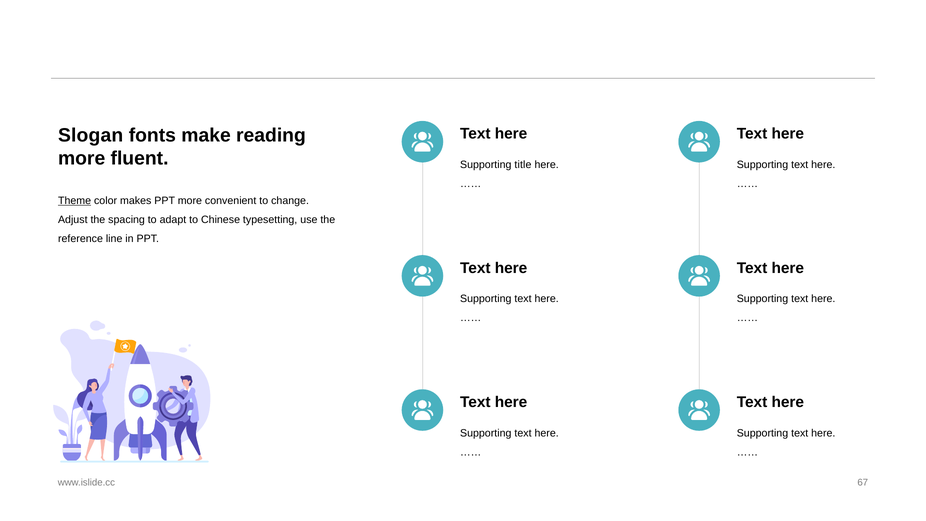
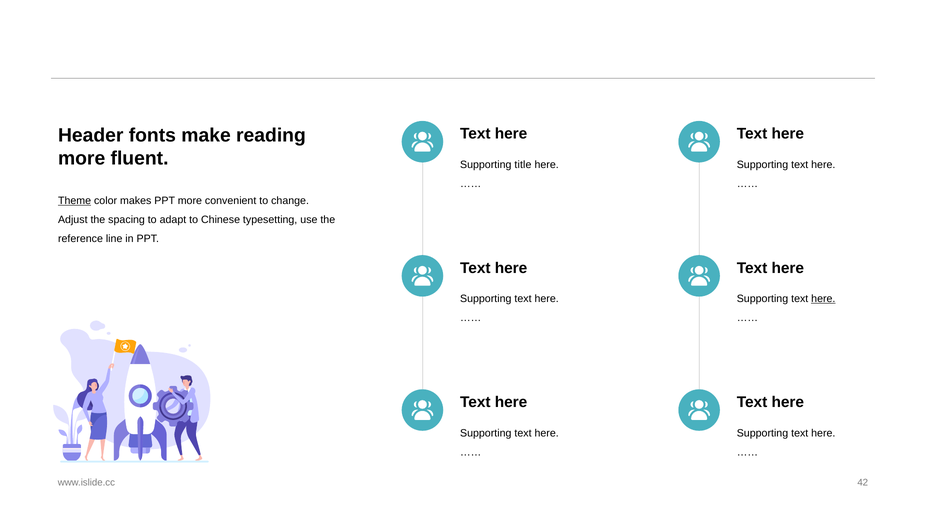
Slogan: Slogan -> Header (91, 135)
here underline: none -> present (823, 299)
67: 67 -> 42 (863, 482)
